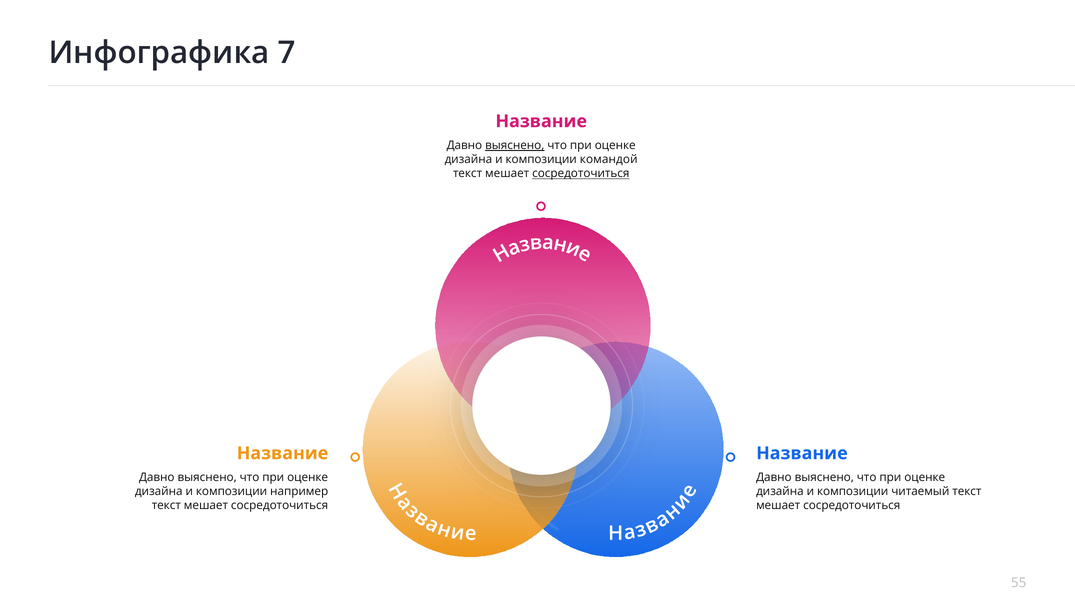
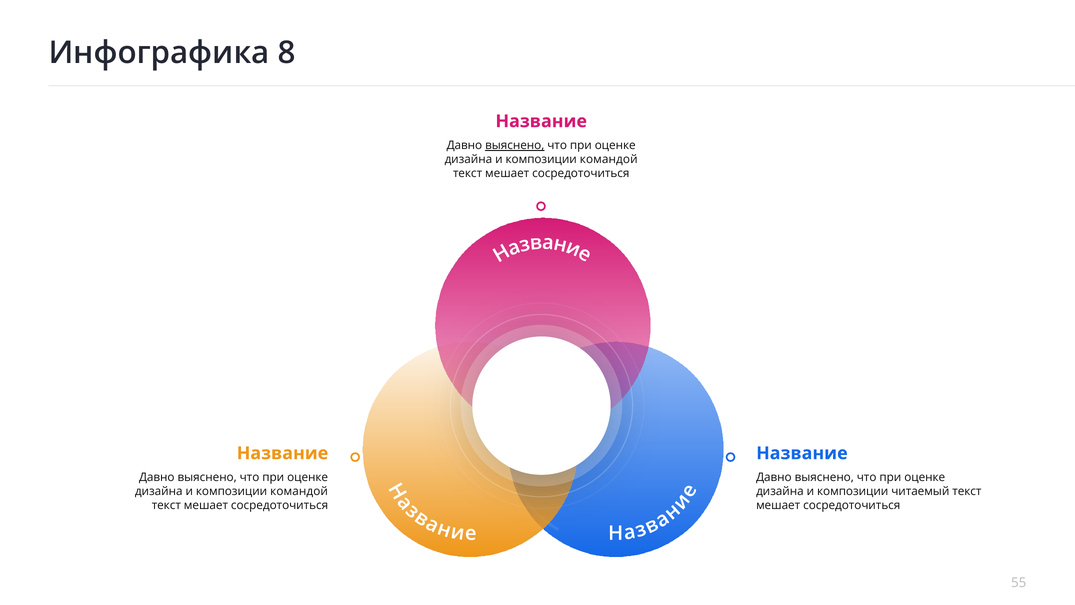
7: 7 -> 8 (287, 53)
сосредоточиться underline: present -> none (581, 173)
например: например -> командой (299, 491)
